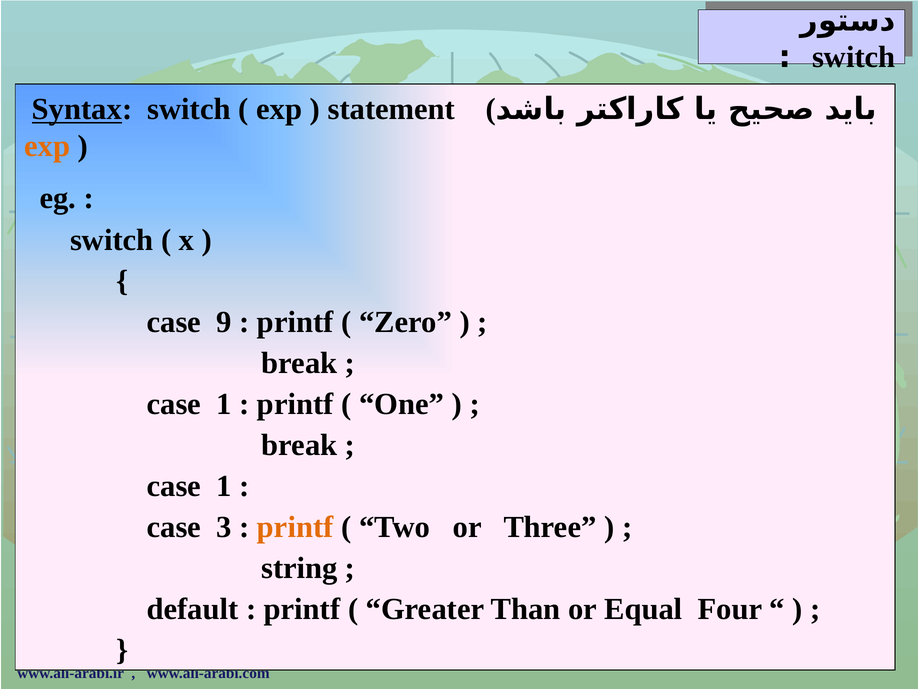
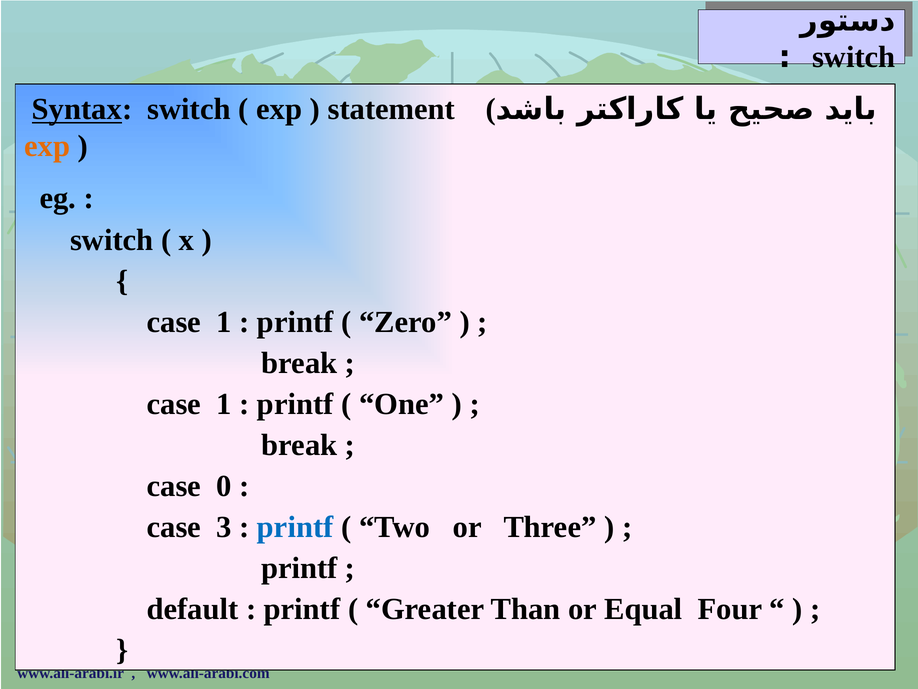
9: 9 -> 1 (224, 322)
1: 1 -> 0 (224, 486)
printf colour: orange -> blue (295, 527)
string: string -> printf (299, 568)
